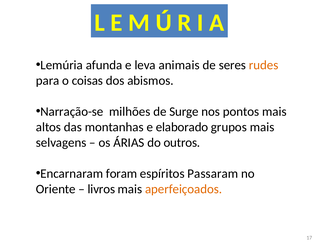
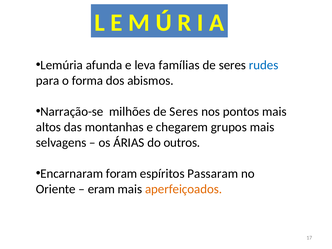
animais: animais -> famílias (179, 65)
rudes colour: orange -> blue (264, 65)
coisas: coisas -> forma (87, 81)
milhões de Surge: Surge -> Seres (184, 112)
elaborado: elaborado -> chegarem (182, 127)
livros: livros -> eram (101, 189)
